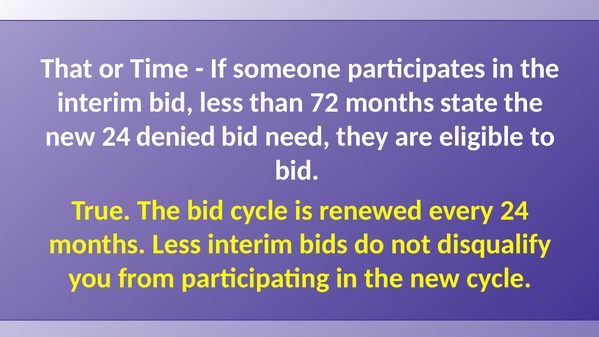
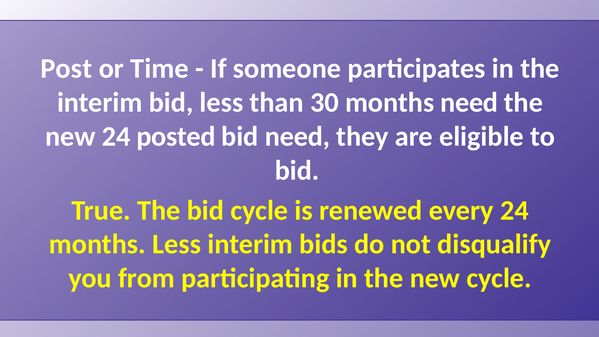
That: That -> Post (66, 69)
72: 72 -> 30 (324, 103)
months state: state -> need (469, 103)
denied: denied -> posted (176, 136)
